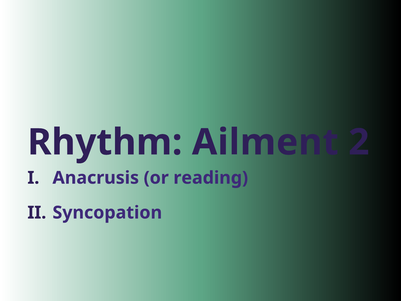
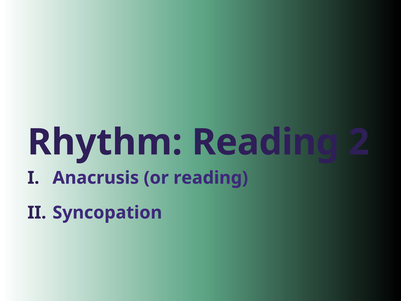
Rhythm Ailment: Ailment -> Reading (266, 142)
